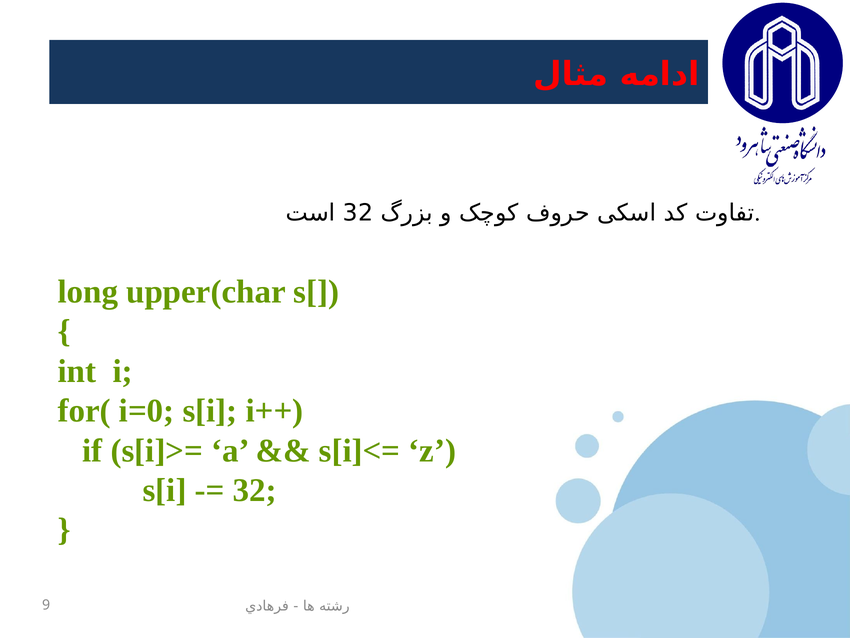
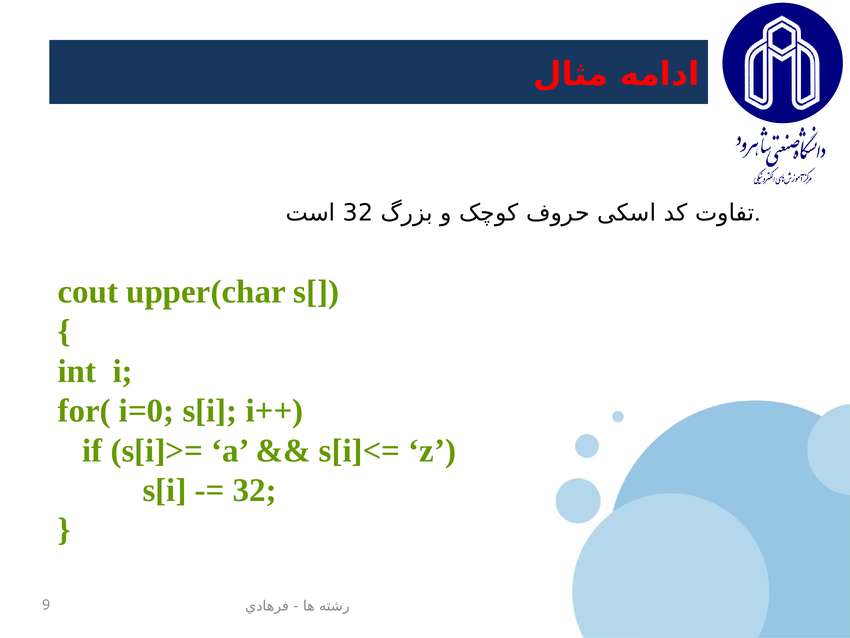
long: long -> cout (88, 292)
